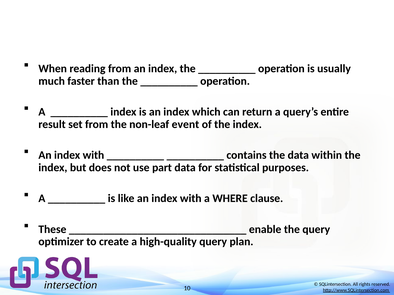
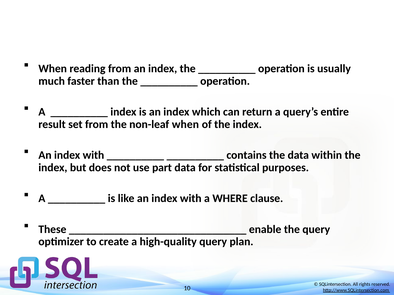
non-leaf event: event -> when (185, 125)
